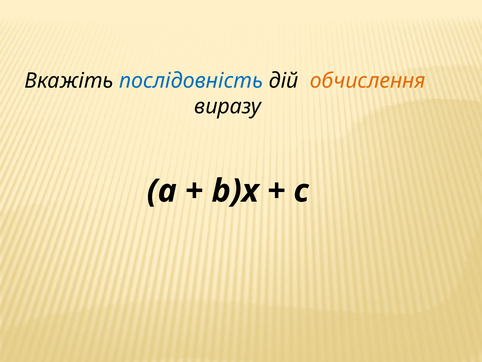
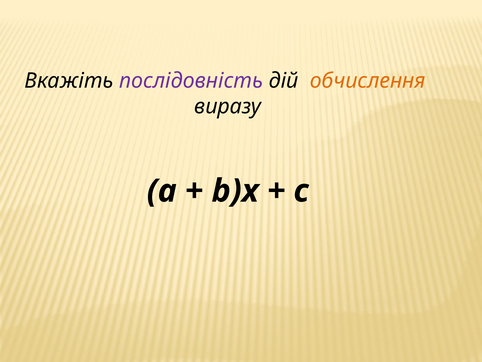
послідовність colour: blue -> purple (191, 81)
